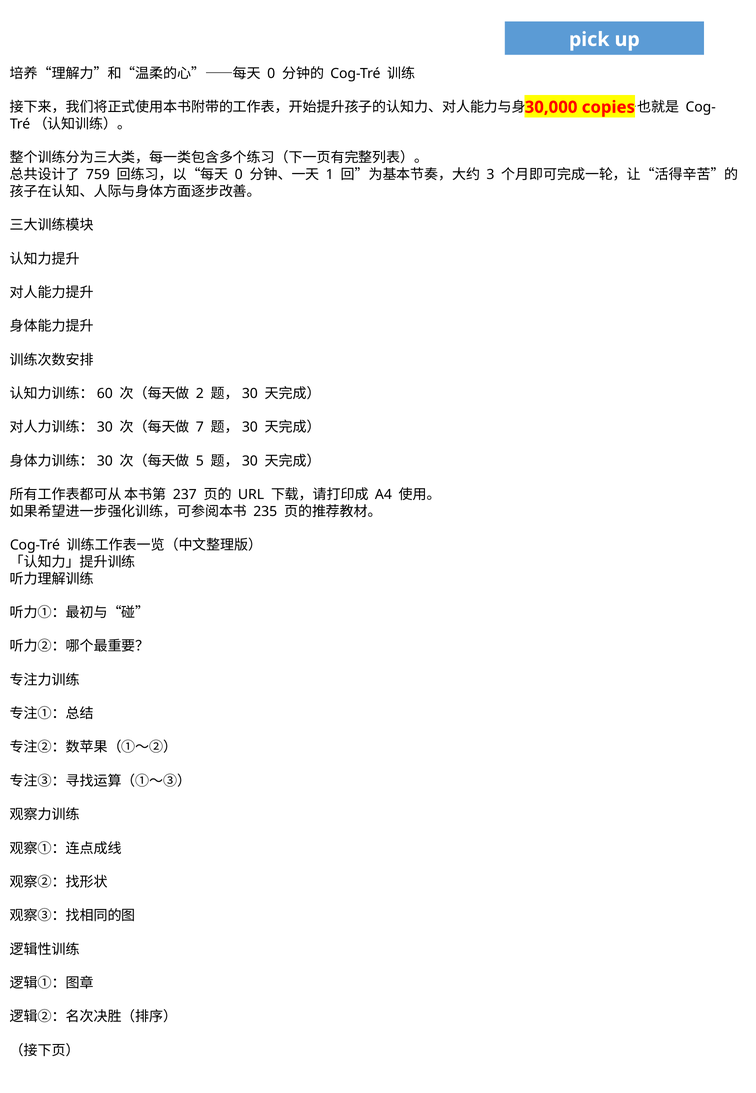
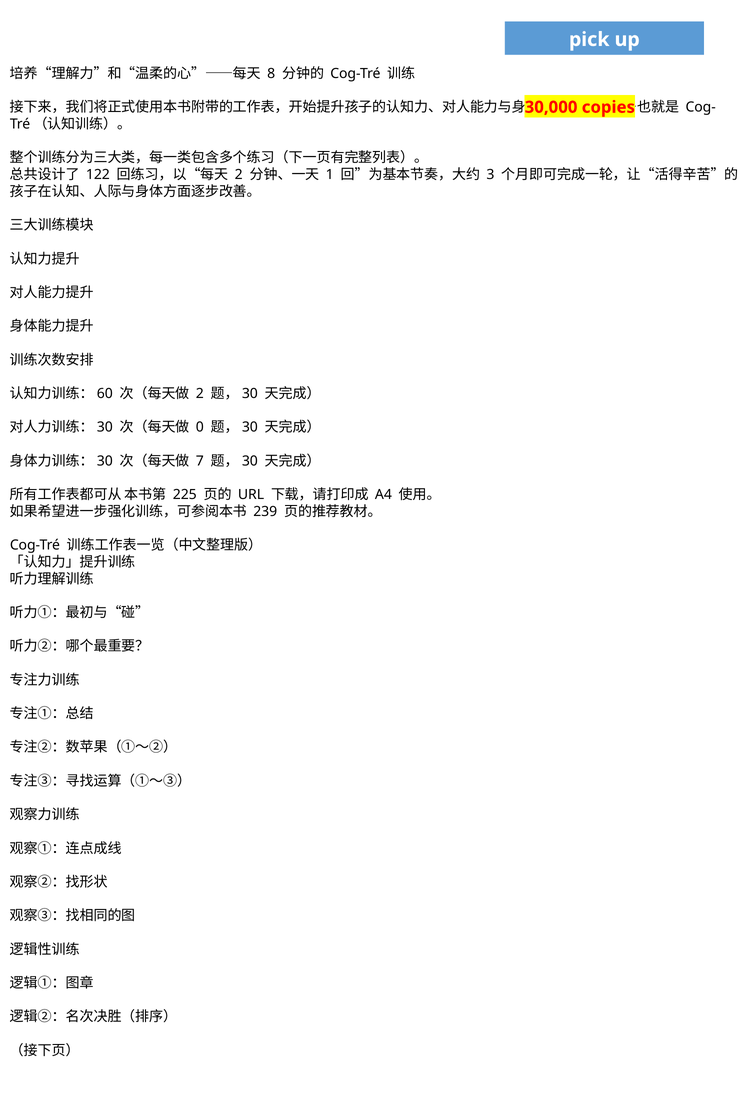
0: 0 -> 8 (271, 74)
759: 759 -> 122 (98, 175)
0: 0 -> 2 (239, 175)
7: 7 -> 0 (200, 427)
5: 5 -> 7 (200, 461)
237: 237 -> 225 (185, 494)
235: 235 -> 239 (265, 511)
